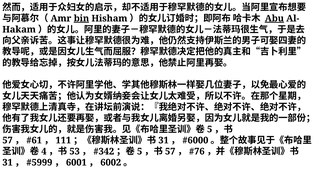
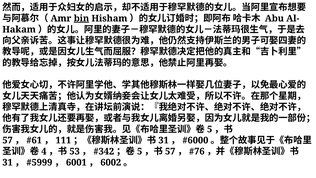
Abu underline: present -> none (274, 18)
